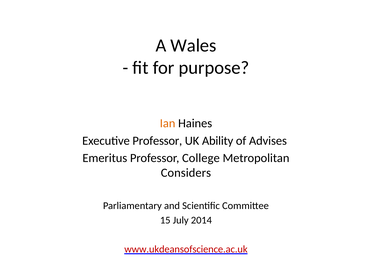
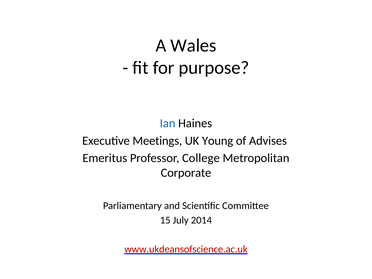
Ian colour: orange -> blue (168, 123)
Executive Professor: Professor -> Meetings (157, 141)
Ability: Ability -> Young (218, 141)
Considers: Considers -> Corporate (186, 173)
